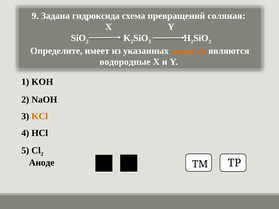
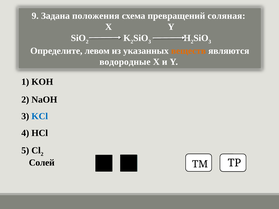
гидроксида: гидроксида -> положения (96, 16)
имеет: имеет -> левом (97, 51)
KCl colour: orange -> blue (40, 116)
Аноде: Аноде -> Солей (42, 163)
